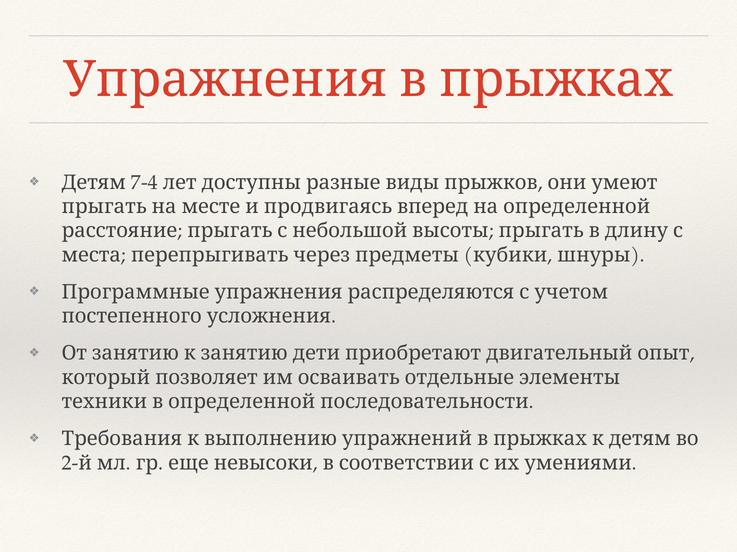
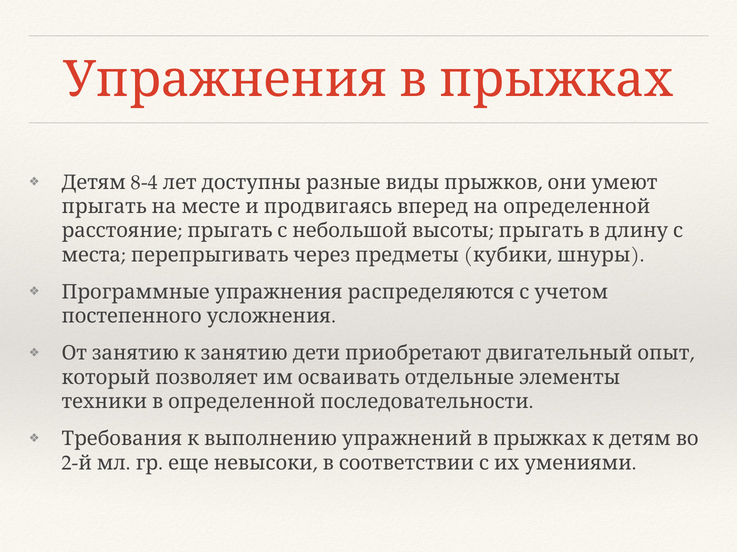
7-4: 7-4 -> 8-4 (144, 183)
